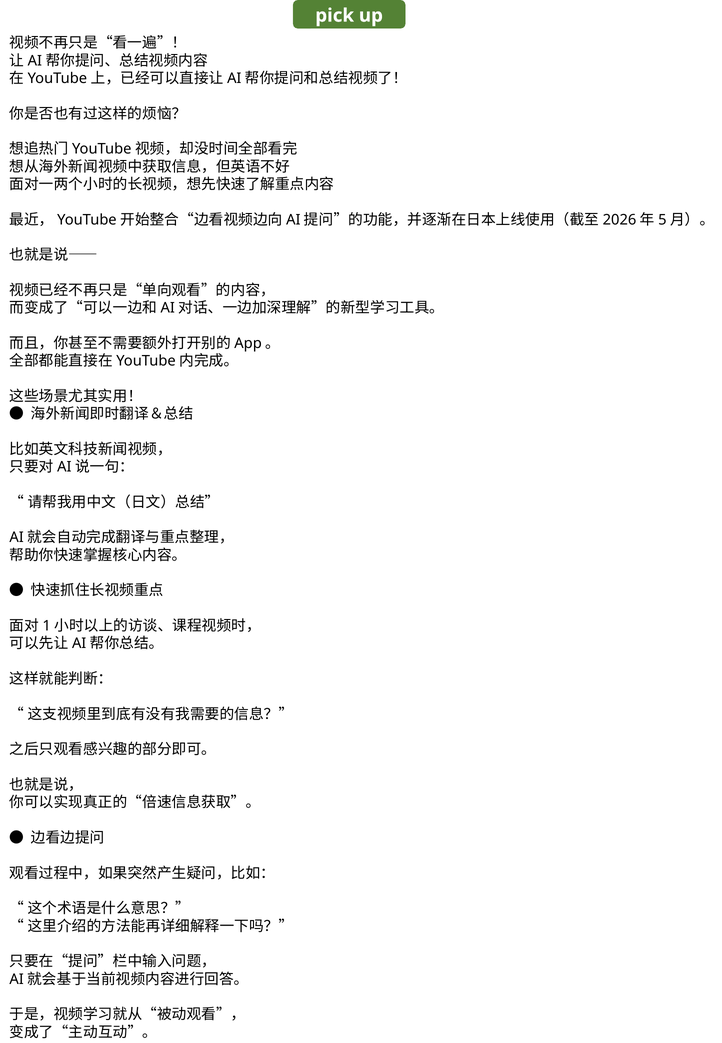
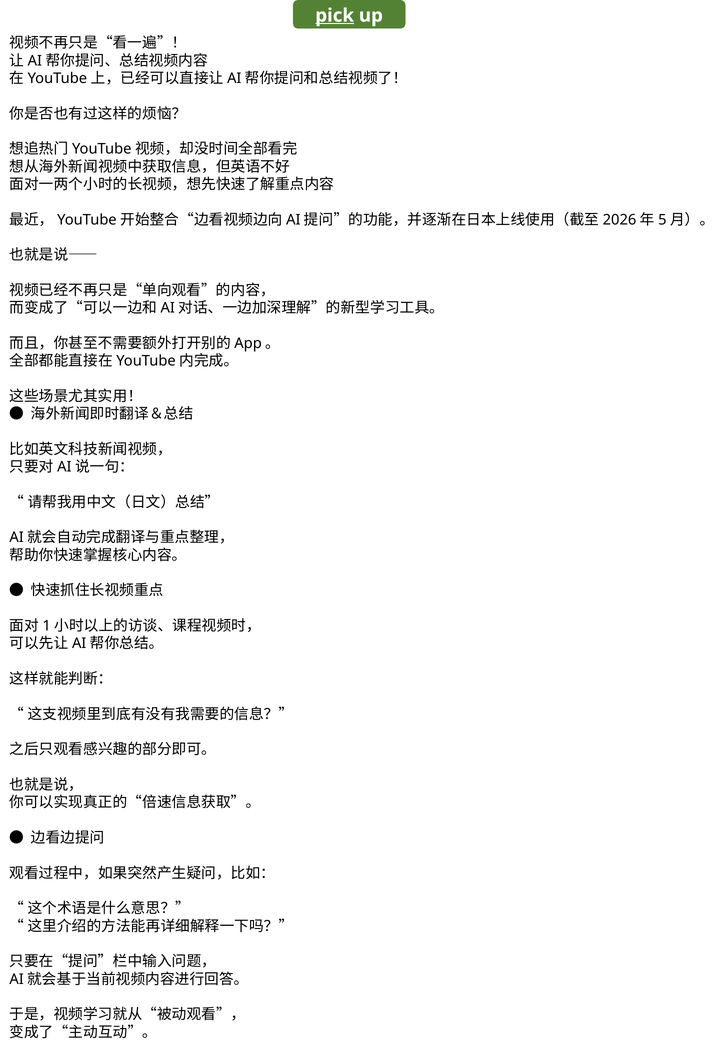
pick underline: none -> present (335, 16)
